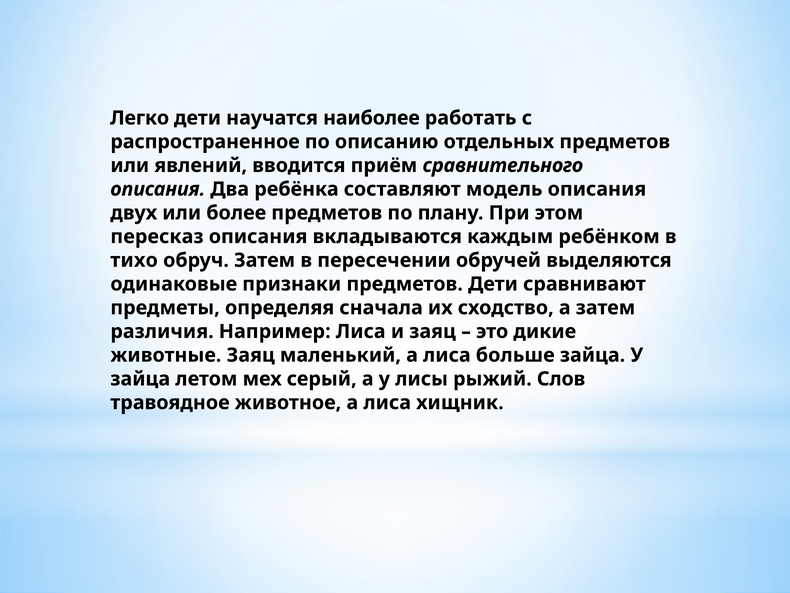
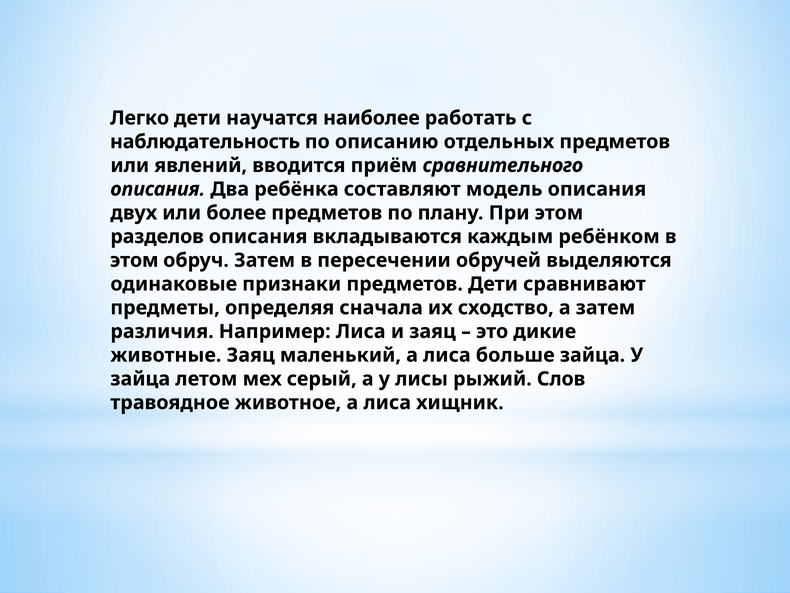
распространенное: распространенное -> наблюдательность (205, 142)
пересказ: пересказ -> разделов (157, 236)
тихо: тихо -> этом (134, 260)
